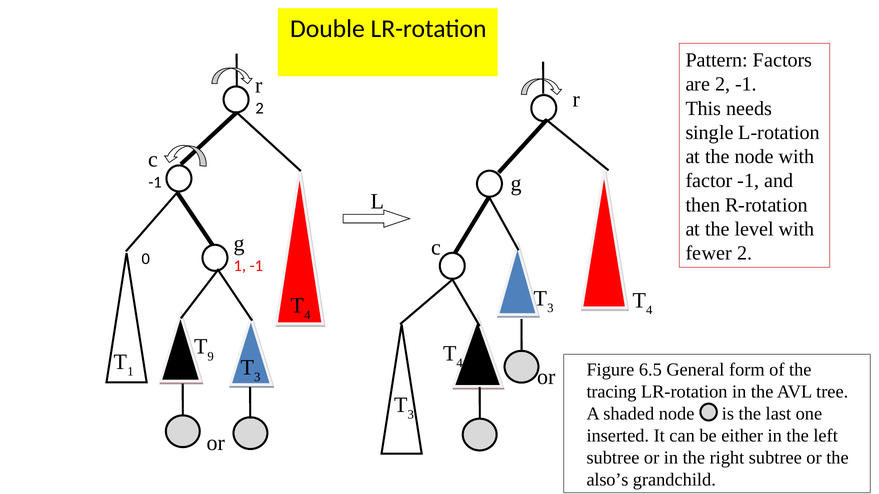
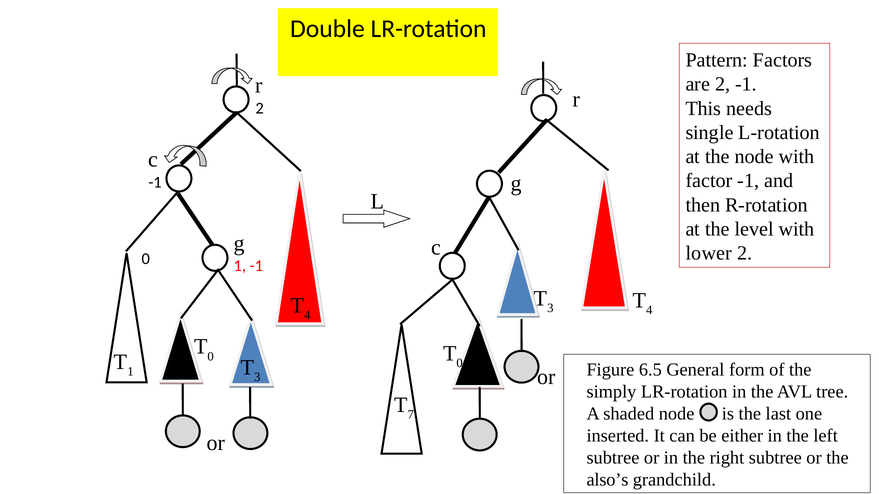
fewer: fewer -> lower (709, 253)
9: 9 -> 0 (211, 357)
4: 4 -> 0 (460, 364)
tracing: tracing -> simply (611, 392)
3: 3 -> 7 (411, 415)
